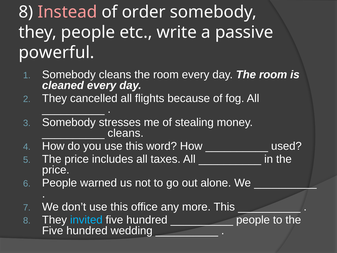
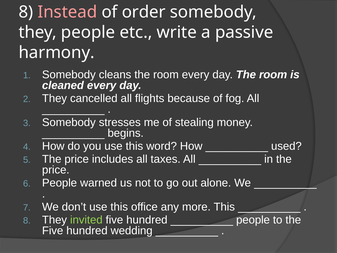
powerful: powerful -> harmony (57, 53)
cleans: cleans -> begins (126, 133)
invited colour: light blue -> light green (86, 220)
